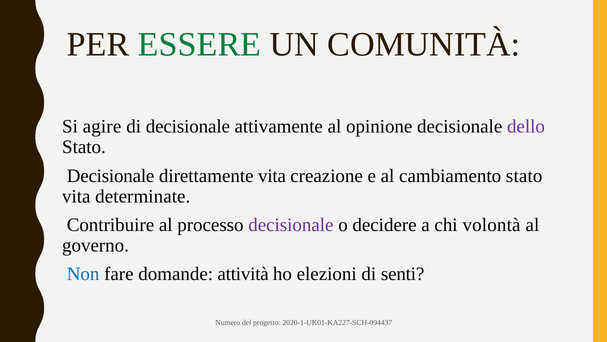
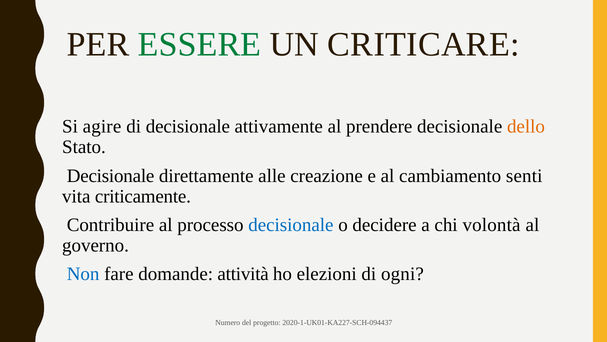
COMUNITÀ: COMUNITÀ -> CRITICARE (424, 45)
opinione: opinione -> prendere (379, 126)
dello colour: purple -> orange (526, 126)
direttamente vita: vita -> alle (272, 175)
cambiamento stato: stato -> senti (524, 175)
determinate: determinate -> criticamente (143, 196)
decisionale colour: purple -> blue (291, 225)
senti: senti -> ogni (402, 274)
